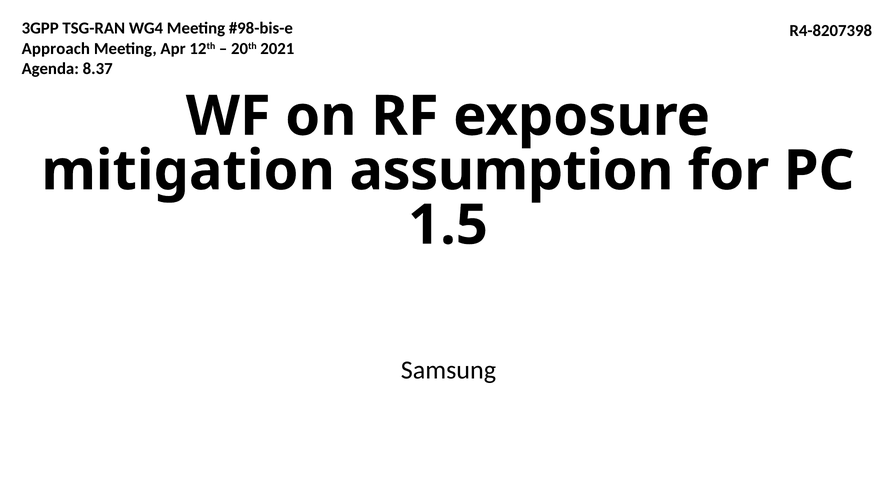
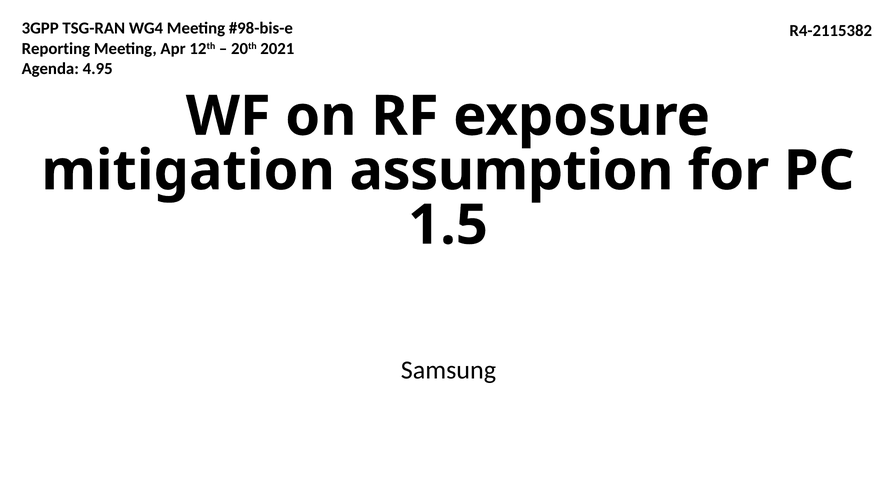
R4-8207398: R4-8207398 -> R4-2115382 (831, 31)
Approach: Approach -> Reporting (56, 49)
8.37: 8.37 -> 4.95 (98, 69)
